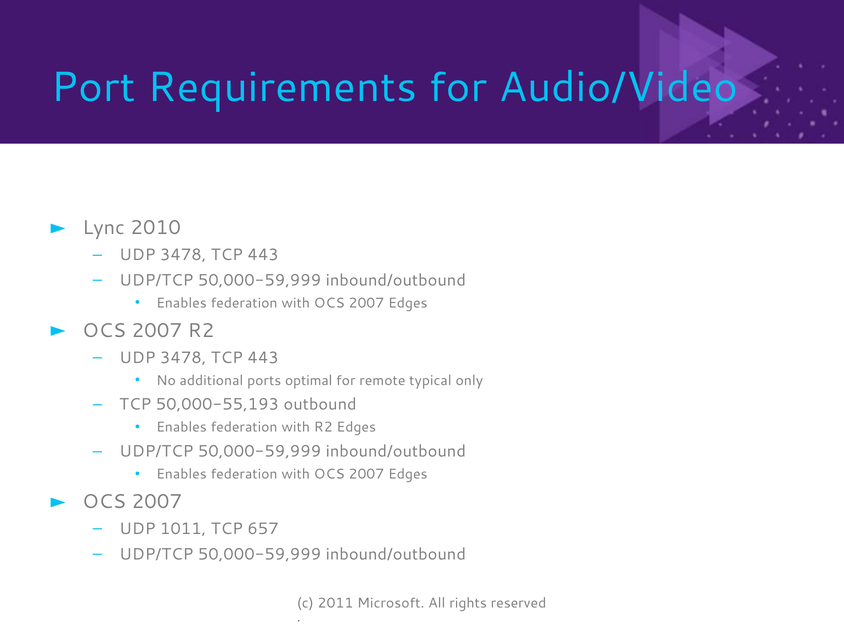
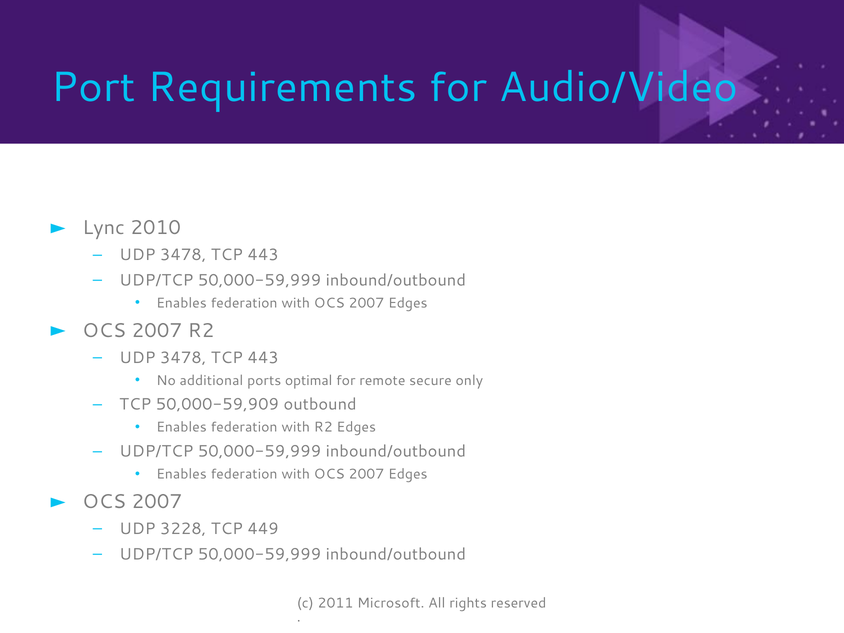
typical: typical -> secure (430, 380)
50,000-55,193: 50,000-55,193 -> 50,000-59,909 (217, 405)
1011: 1011 -> 3228 (183, 529)
657: 657 -> 449 (263, 529)
